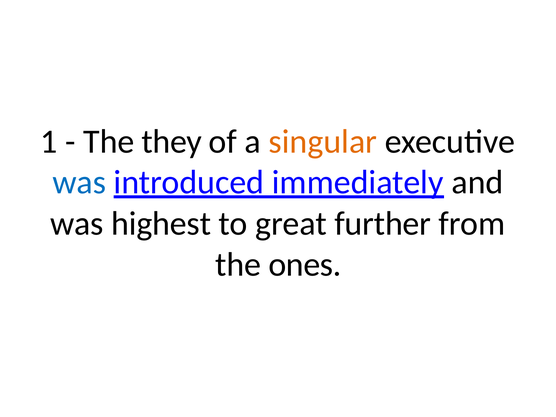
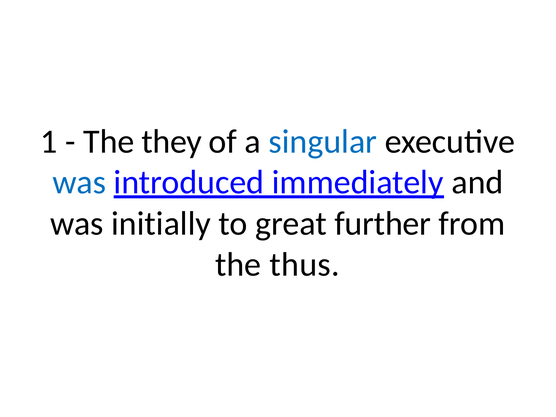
singular colour: orange -> blue (323, 141)
highest: highest -> initially (161, 224)
ones: ones -> thus (305, 265)
